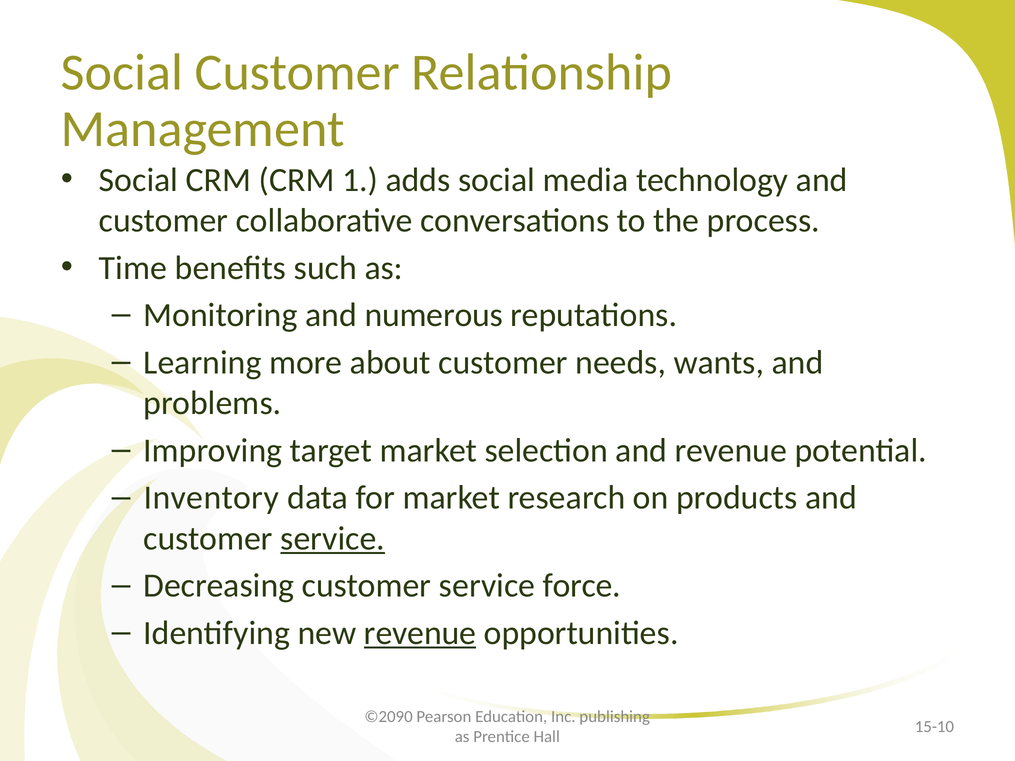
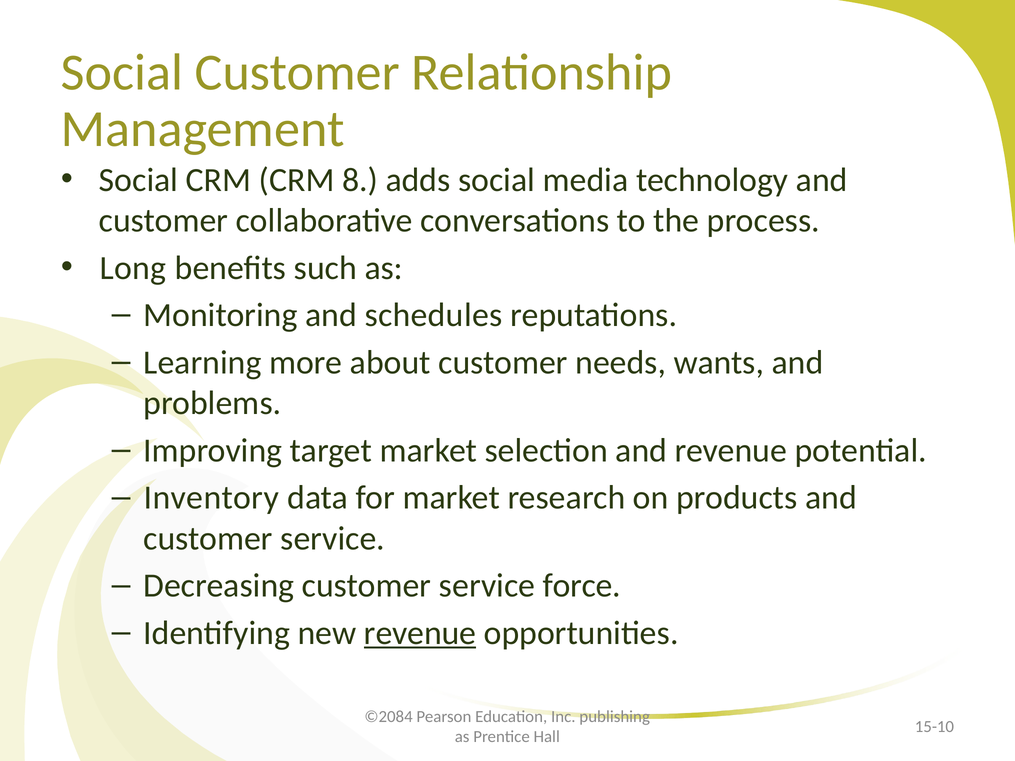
1: 1 -> 8 (360, 180)
Time: Time -> Long (133, 268)
numerous: numerous -> schedules (434, 315)
service underline: present -> none (333, 539)
©2090: ©2090 -> ©2084 (389, 717)
